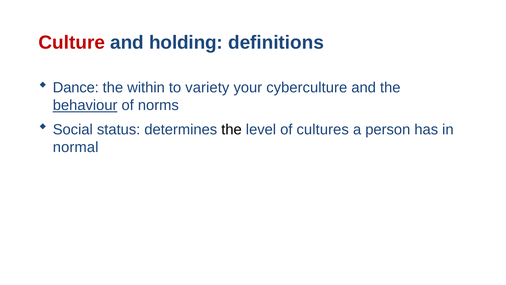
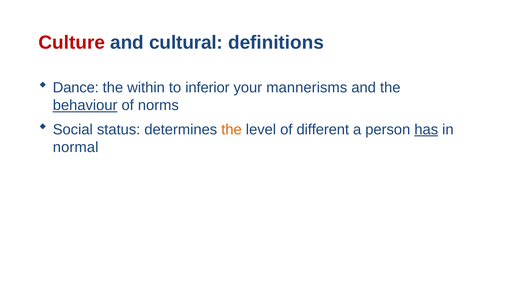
holding: holding -> cultural (186, 43)
variety: variety -> inferior (207, 88)
cyberculture: cyberculture -> mannerisms (307, 88)
the colour: black -> orange (232, 129)
cultures: cultures -> different (323, 129)
has underline: none -> present (426, 129)
